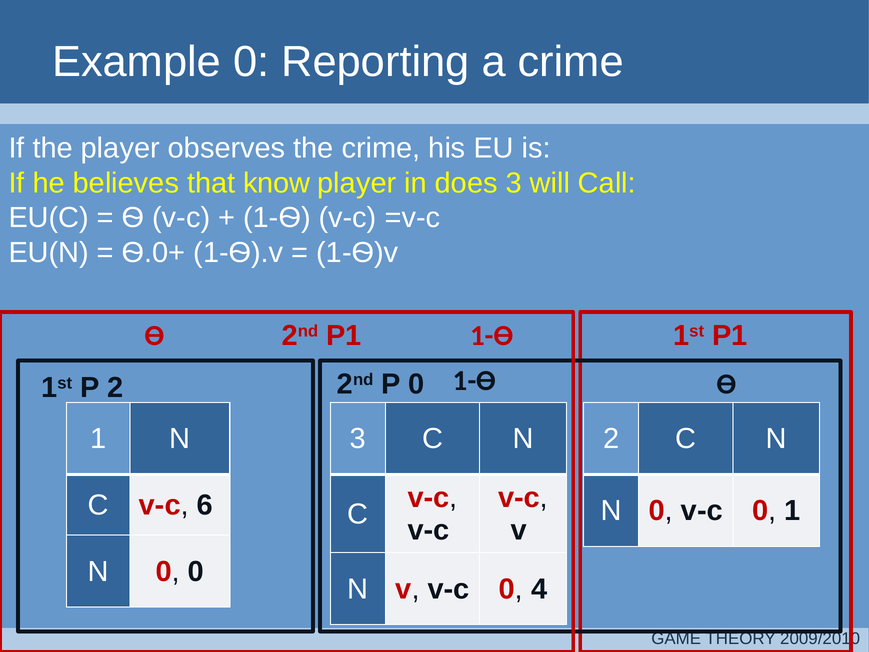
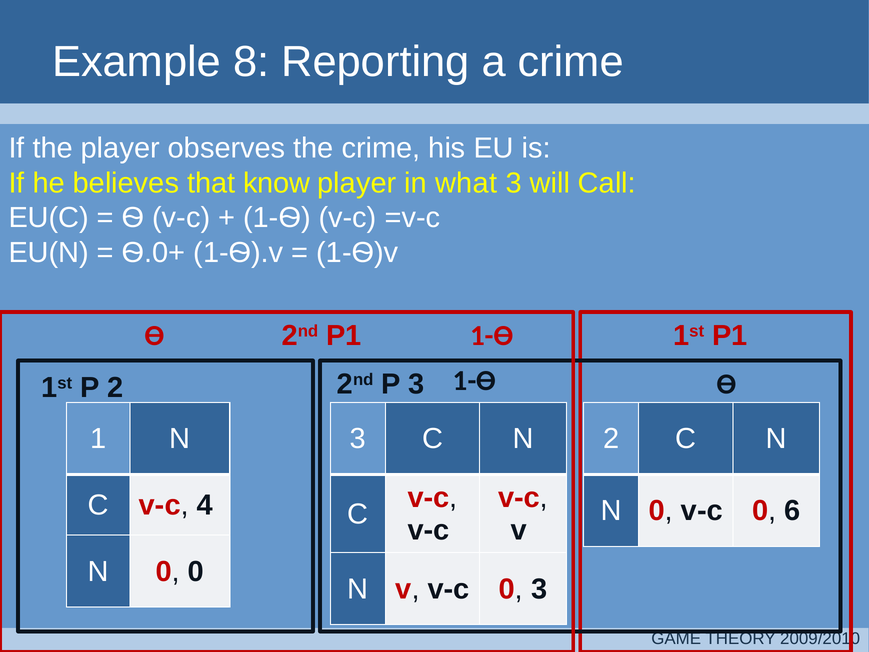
Example 0: 0 -> 8 (251, 62)
does: does -> what (466, 183)
P 0: 0 -> 3 (416, 384)
6: 6 -> 4 (205, 505)
0 1: 1 -> 6 (792, 511)
0 4: 4 -> 3 (539, 589)
